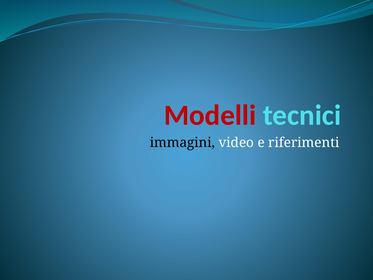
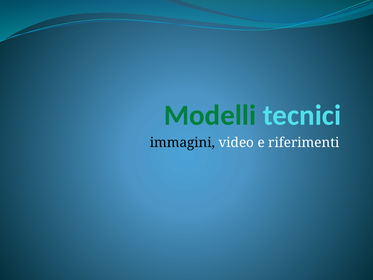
Modelli colour: red -> green (210, 115)
